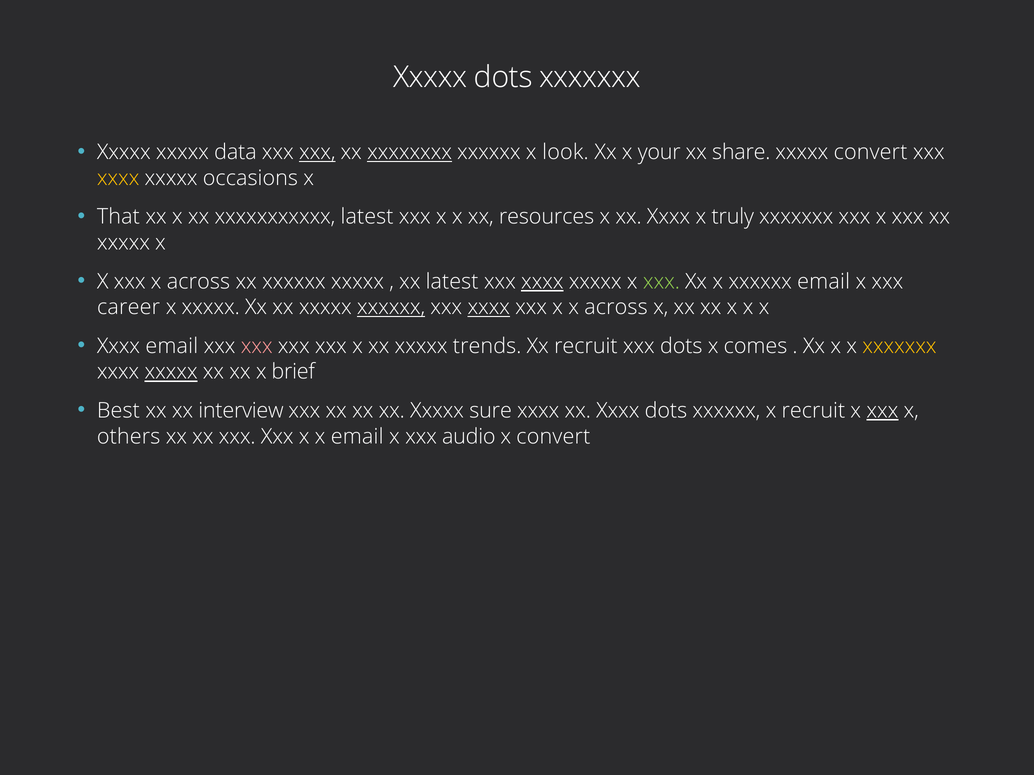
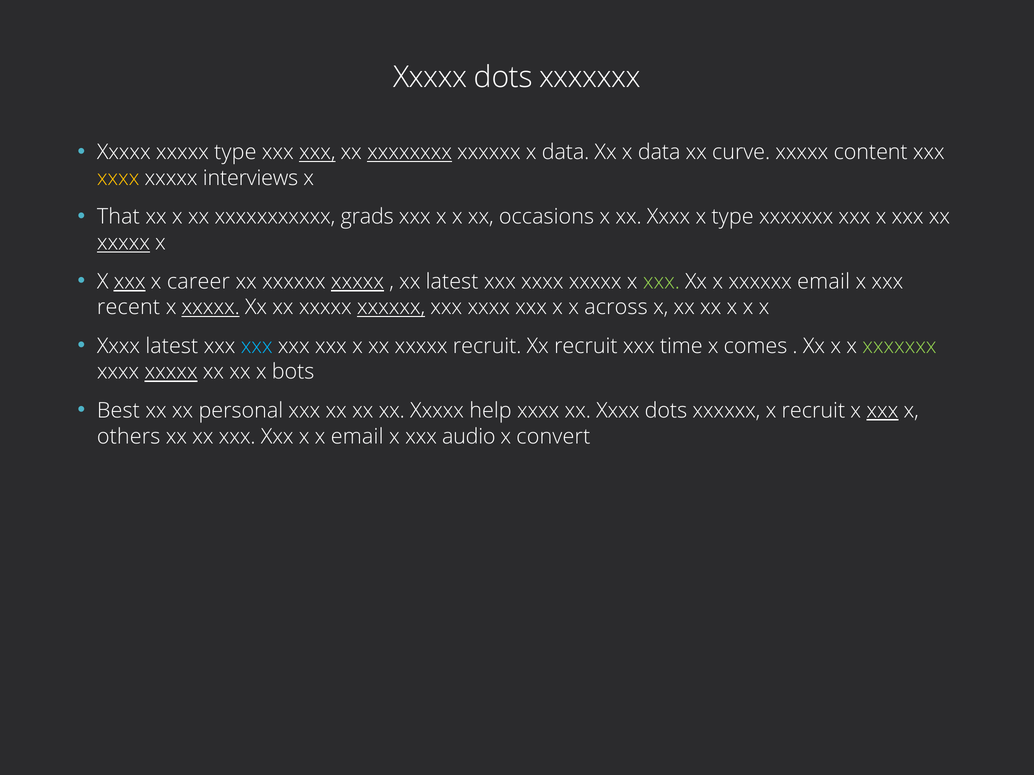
xxxxx data: data -> type (235, 152)
xxxxxx x look: look -> data (566, 152)
Xx x your: your -> data (659, 152)
share: share -> curve (741, 152)
xxxxx convert: convert -> content (871, 152)
occasions: occasions -> interviews (251, 178)
xxxxxxxxxxx latest: latest -> grads (367, 217)
resources: resources -> occasions (546, 217)
x truly: truly -> type (733, 217)
xxxxx underline: none -> present (123, 243)
xxx underline: none -> present (130, 282)
across: across -> career (198, 282)
xxxxx underline: none -> present (358, 282)
xxxx underline: present -> none (542, 282)
career: career -> recent (129, 307)
xxxxx underline: none -> present (211, 307)
xxxx underline: present -> none (489, 307)
Xxxx email: email -> latest (172, 346)
xxx colour: pink -> light blue (257, 346)
xxxxx trends: trends -> recruit (487, 346)
xxx dots: dots -> time (681, 346)
xxxxxxx colour: yellow -> light green (899, 346)
brief: brief -> bots (293, 372)
interview: interview -> personal (241, 411)
sure: sure -> help (490, 411)
